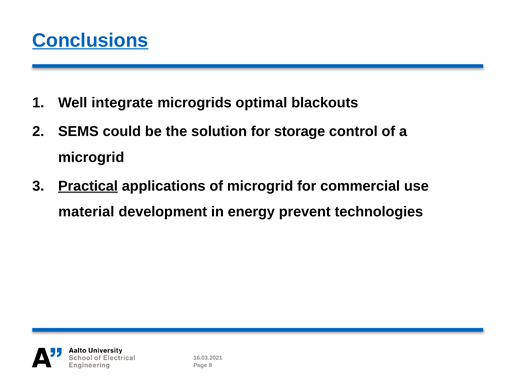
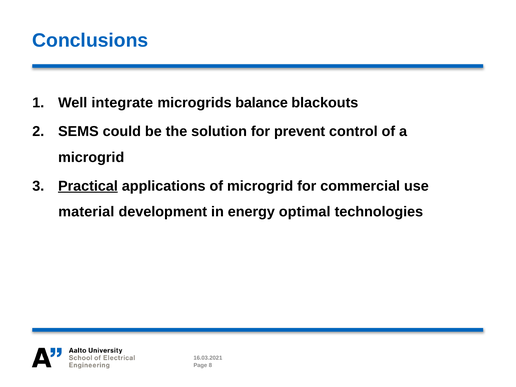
Conclusions underline: present -> none (90, 40)
optimal: optimal -> balance (262, 103)
storage: storage -> prevent (300, 131)
prevent: prevent -> optimal (305, 212)
